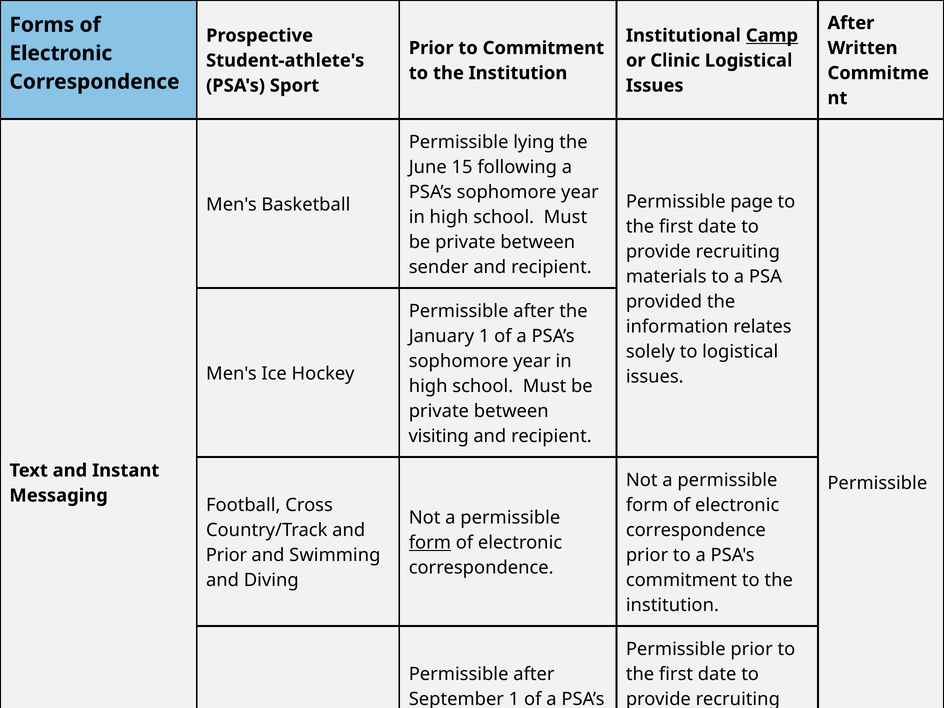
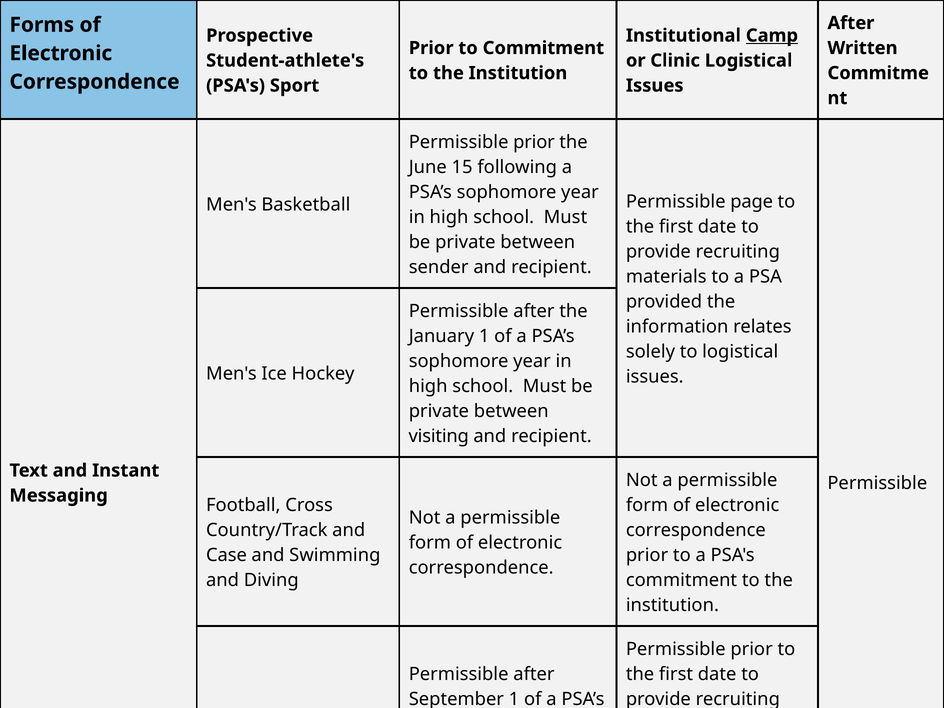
lying: lying -> prior (534, 142)
form underline: present -> none (430, 543)
Prior: Prior -> Case (226, 555)
